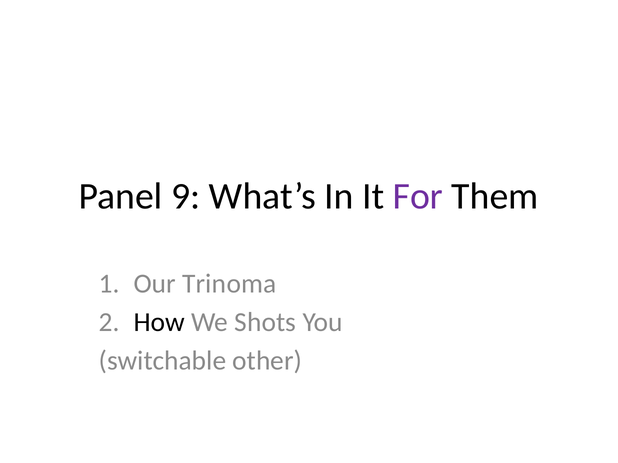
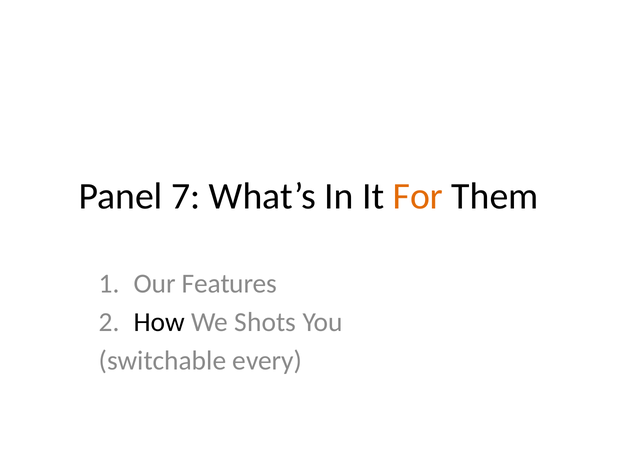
9: 9 -> 7 (186, 196)
For colour: purple -> orange (418, 196)
Trinoma: Trinoma -> Features (230, 284)
other: other -> every (267, 361)
